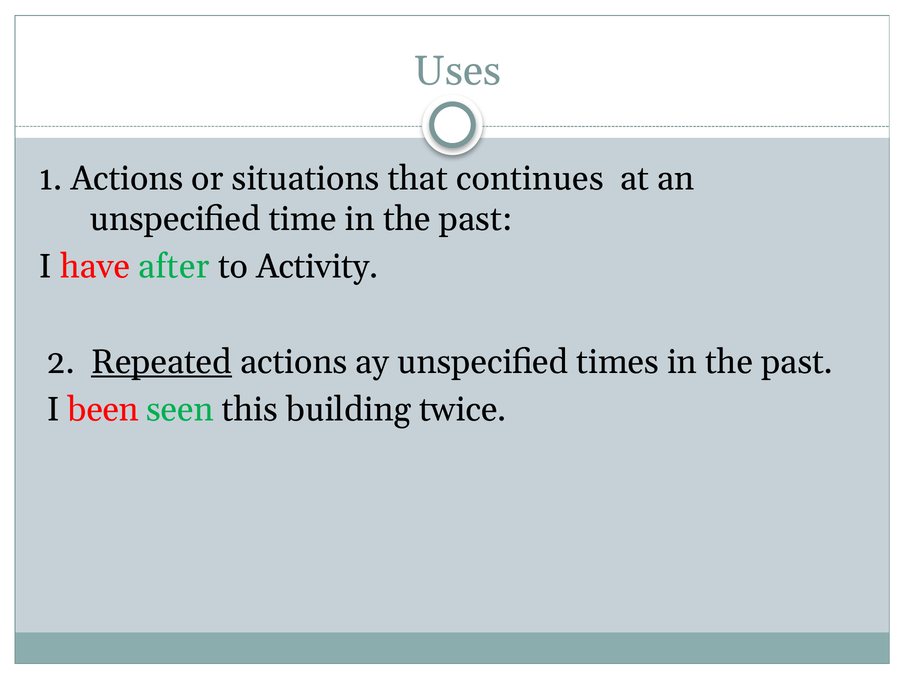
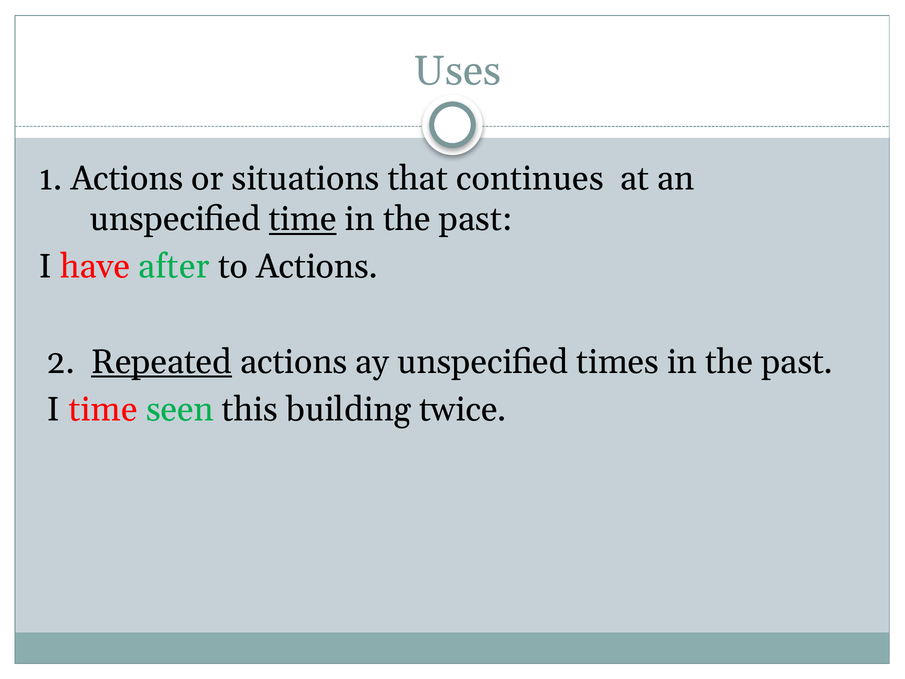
time underline: none -> present (303, 219)
to Activity: Activity -> Actions (317, 267)
I been: been -> time (103, 409)
